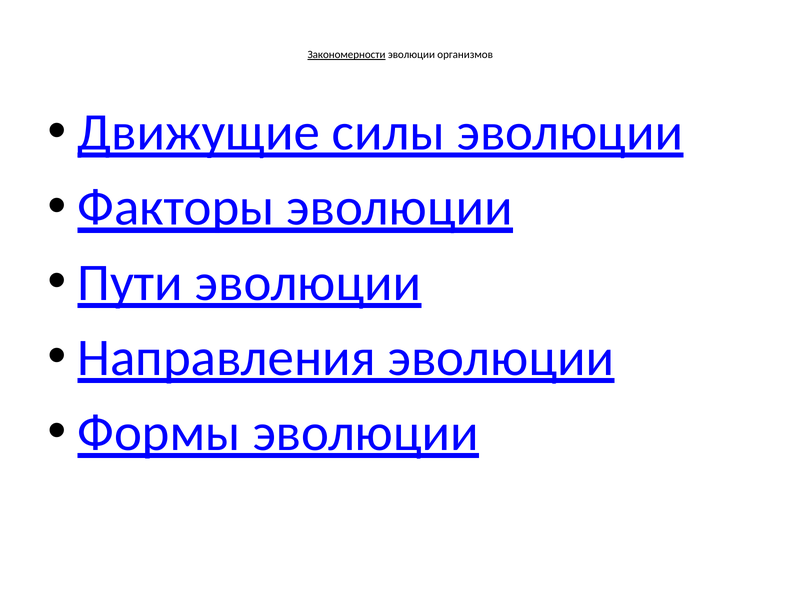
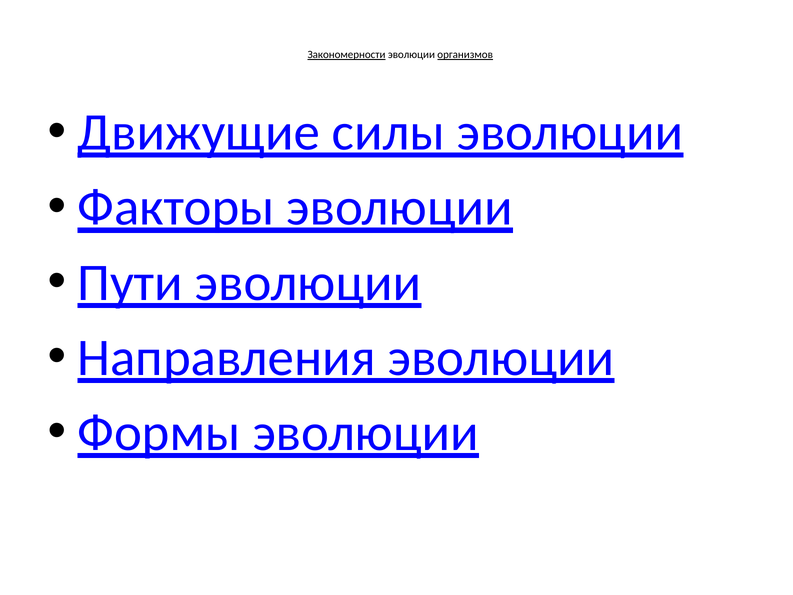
организмов underline: none -> present (465, 55)
